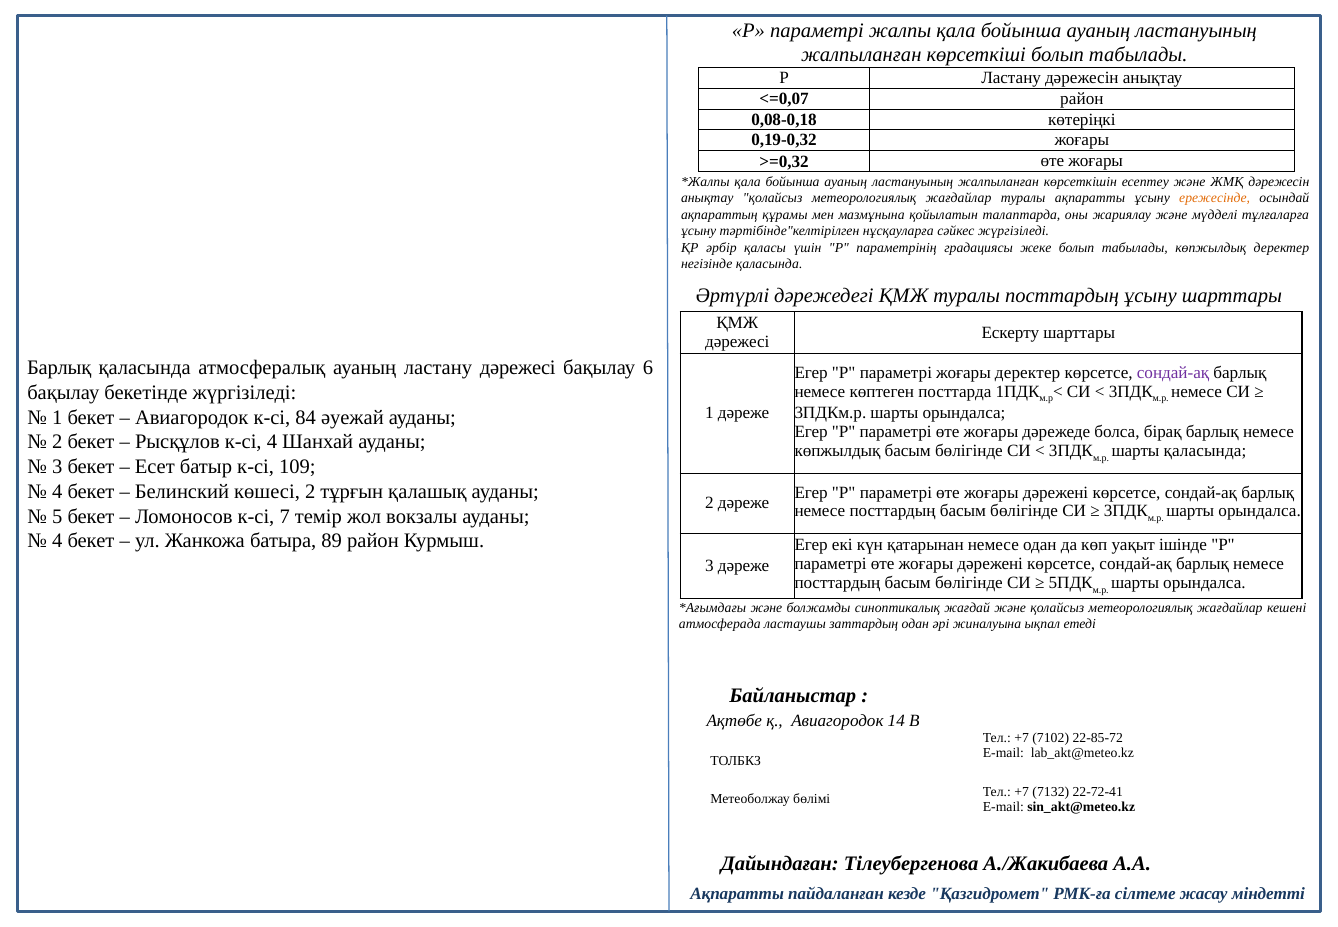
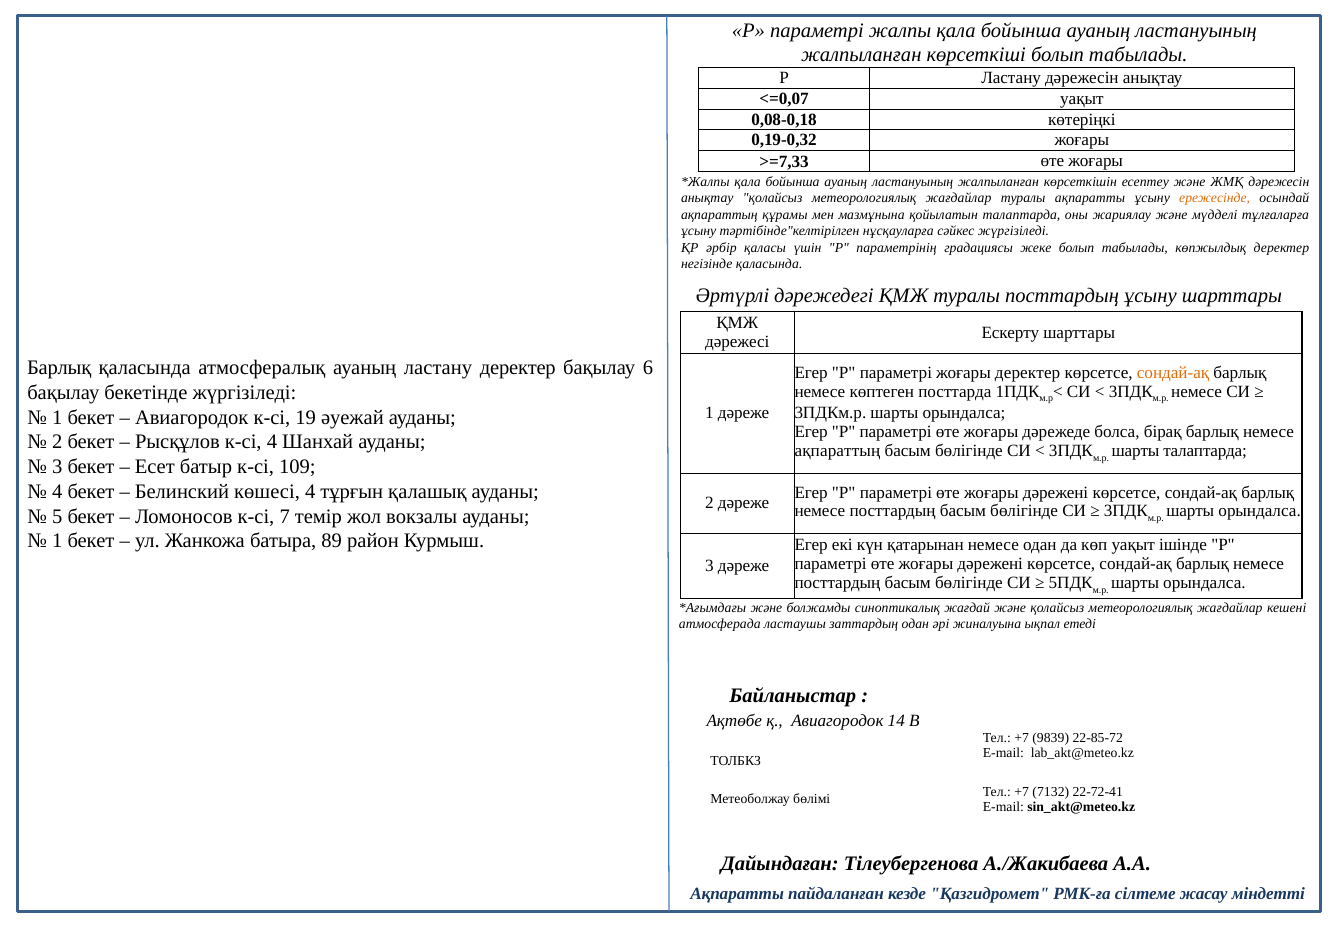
<=0,07 район: район -> уақыт (1082, 99)
>=0,32: >=0,32 -> >=7,33 (784, 162)
ластану дәрежесі: дәрежесі -> деректер (518, 368)
сондай-ақ colour: purple -> orange (1173, 372)
84: 84 -> 19 (306, 417)
көпжылдық: көпжылдық -> ақпараттың (837, 451)
шарты қаласында: қаласында -> талаптарда (1205, 451)
көшесі 2: 2 -> 4 (310, 491)
4: 4 -> 1 (57, 541)
7102: 7102 -> 9839 (1051, 737)
